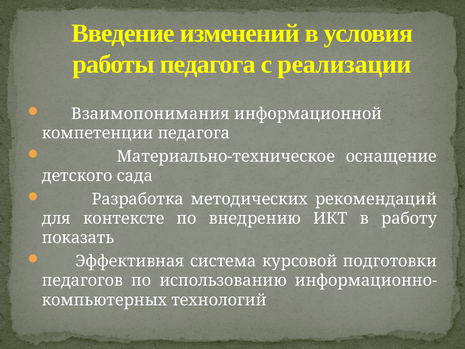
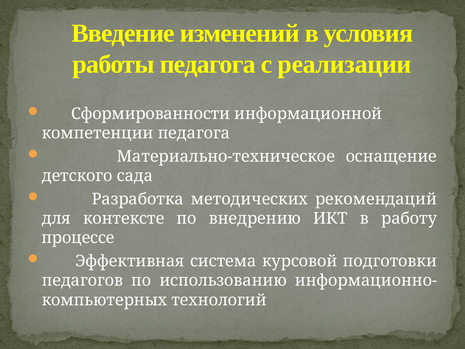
Взаимопонимания: Взаимопонимания -> Сформированности (151, 114)
показать: показать -> процессе (78, 238)
